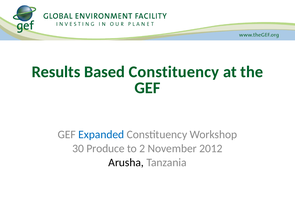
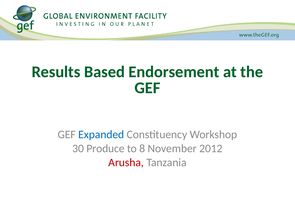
Based Constituency: Constituency -> Endorsement (174, 72)
2: 2 -> 8 (142, 148)
Arusha colour: black -> red (126, 162)
